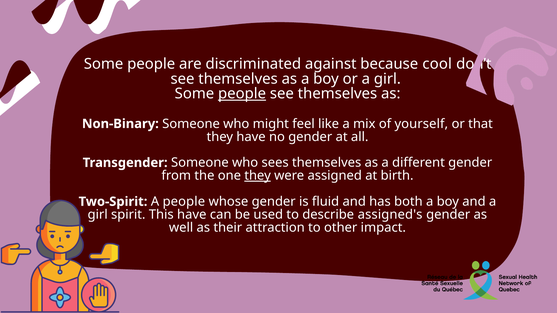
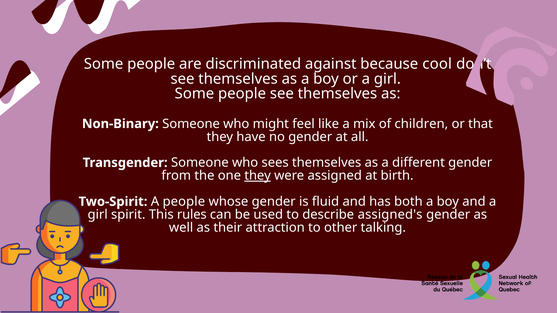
people underline: present -> none (242, 94)
yourself: yourself -> children (421, 124)
This have: have -> rules (192, 215)
impact: impact -> talking (383, 228)
